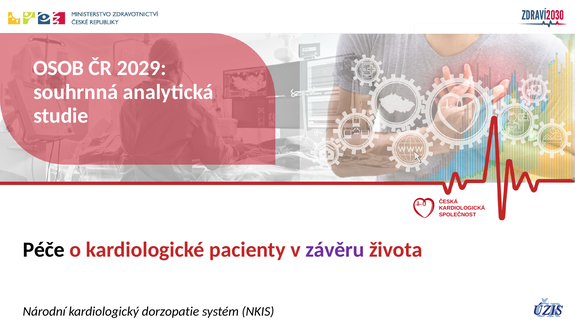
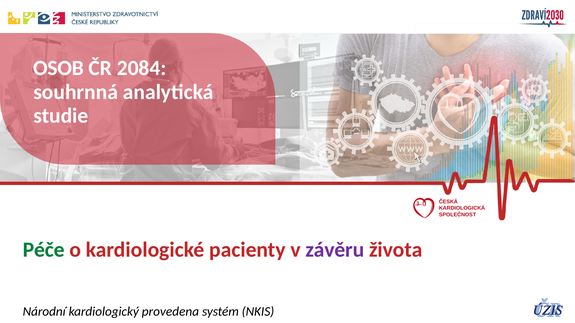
2029: 2029 -> 2084 (142, 68)
Péče colour: black -> green (44, 250)
dorzopatie: dorzopatie -> provedena (170, 312)
